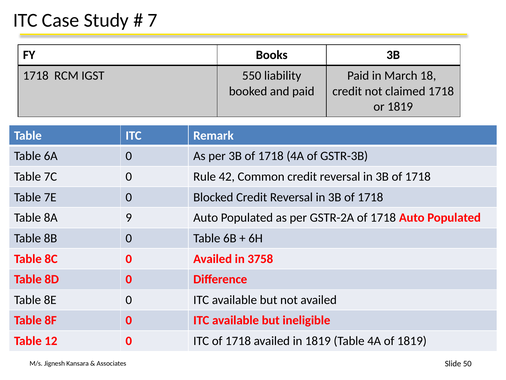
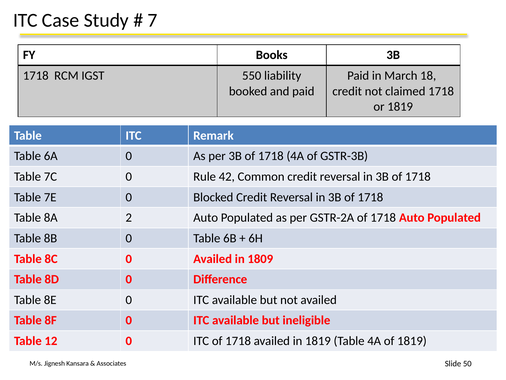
9: 9 -> 2 (129, 217)
3758: 3758 -> 1809 (260, 259)
